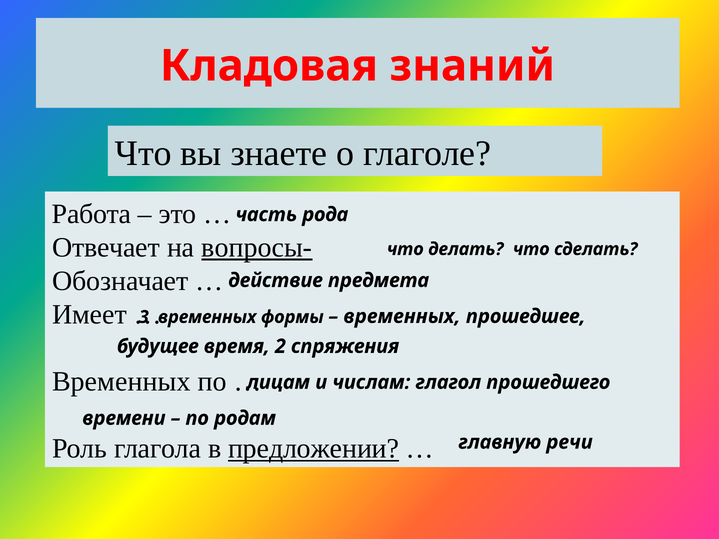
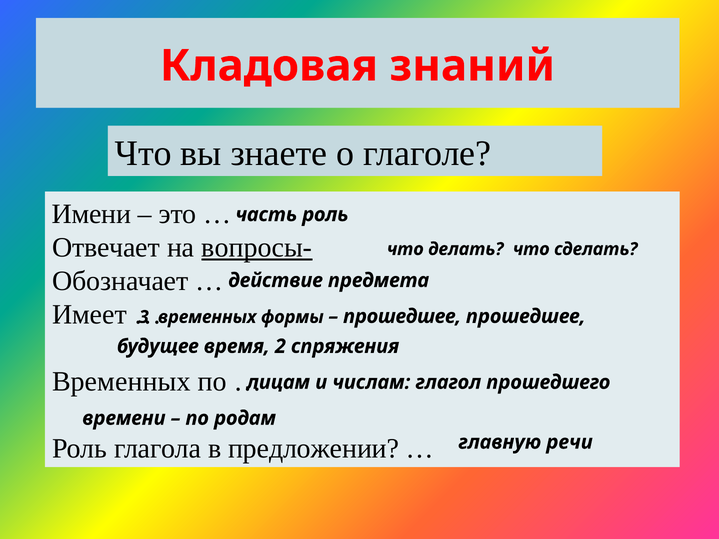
Работа: Работа -> Имени (92, 214)
часть рода: рода -> роль (325, 215)
временных: временных -> прошедшее (402, 317)
предложении underline: present -> none (314, 449)
